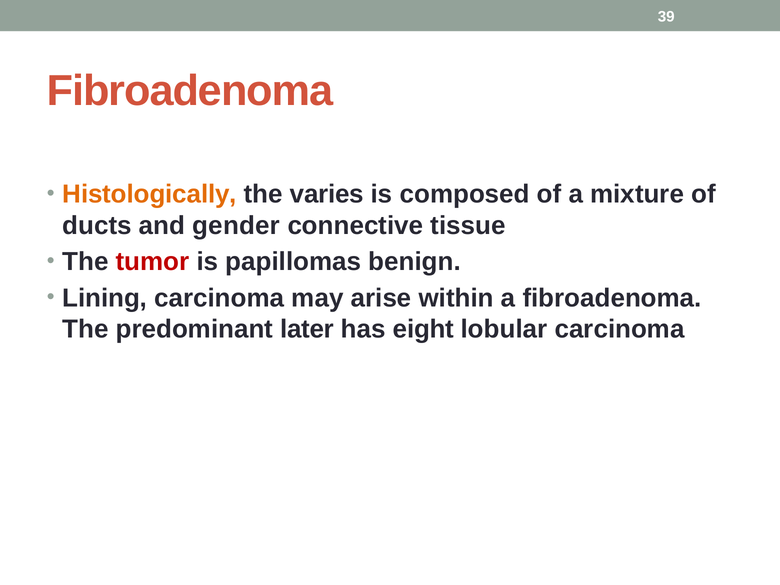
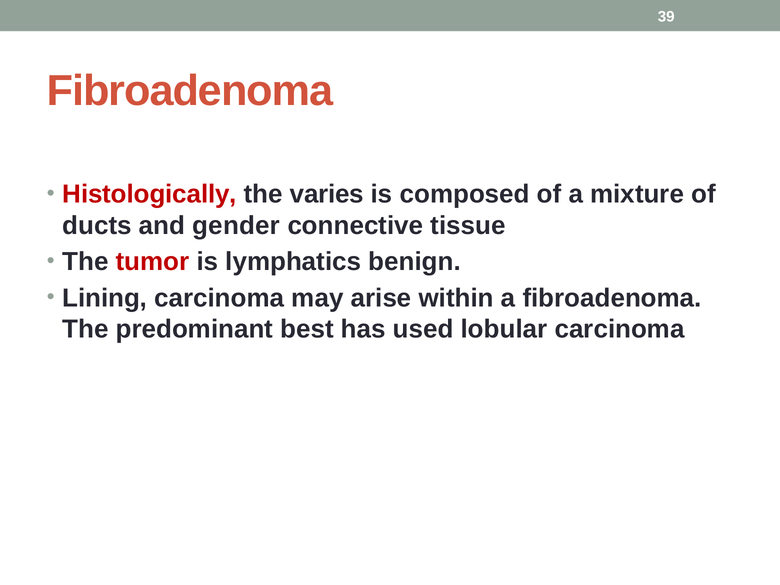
Histologically colour: orange -> red (150, 194)
papillomas: papillomas -> lymphatics (293, 262)
later: later -> best (307, 329)
eight: eight -> used (423, 329)
